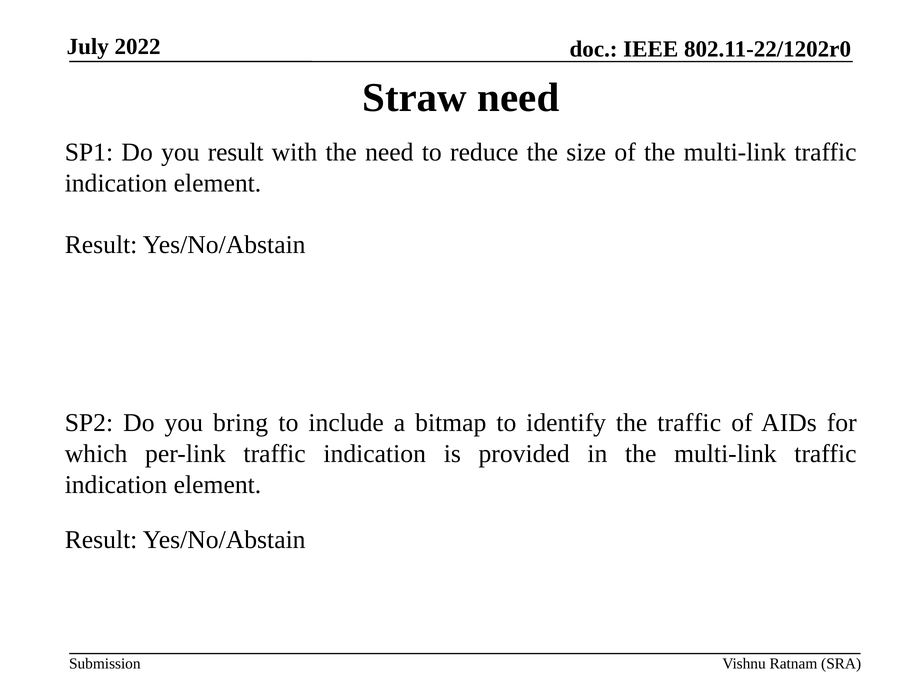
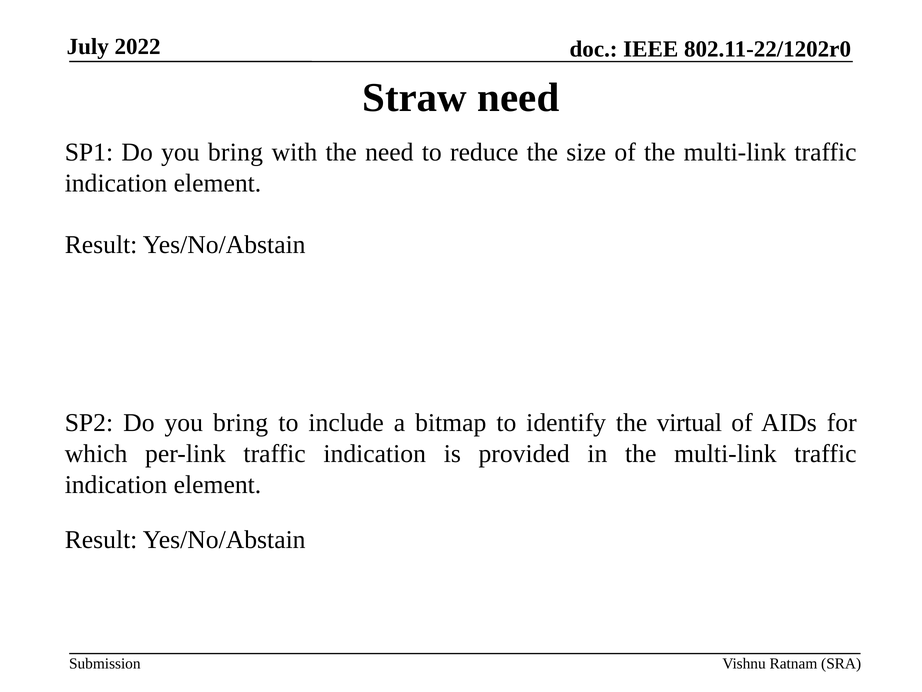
SP1 Do you result: result -> bring (235, 152)
the traffic: traffic -> virtual (689, 423)
